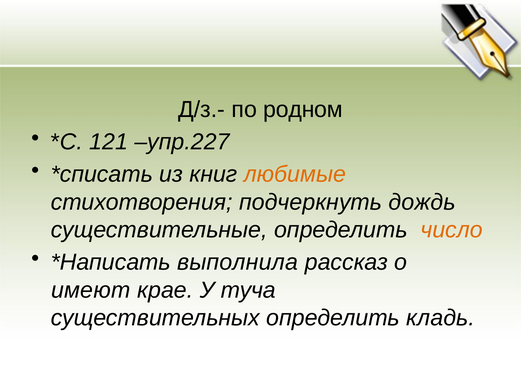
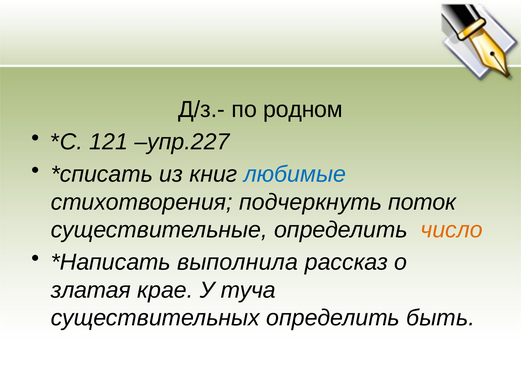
любимые colour: orange -> blue (295, 174)
дождь: дождь -> поток (422, 202)
имеют: имеют -> златая (91, 290)
кладь: кладь -> быть (441, 318)
